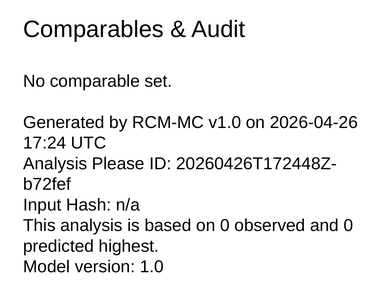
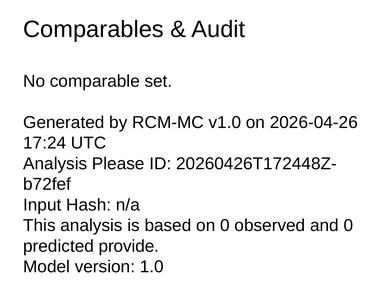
highest: highest -> provide (129, 246)
